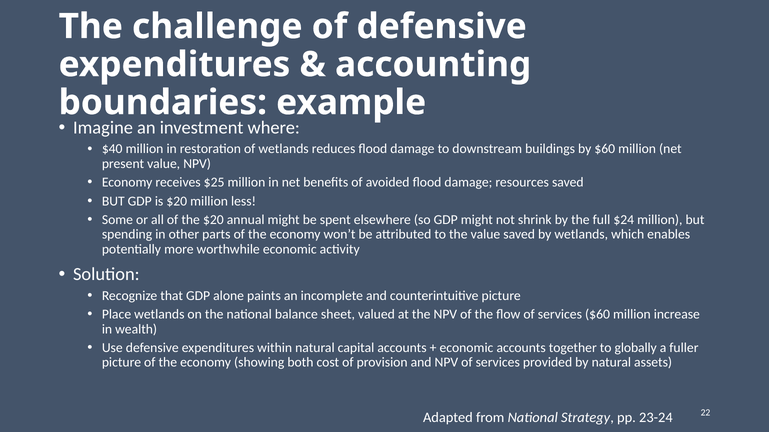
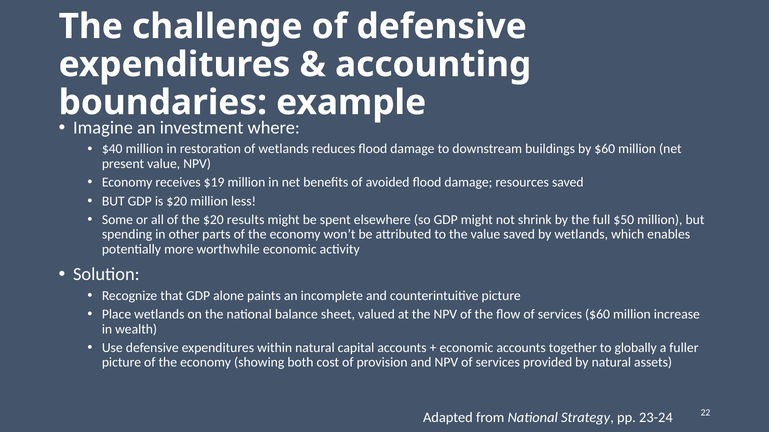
$25: $25 -> $19 (214, 183)
annual: annual -> results (246, 220)
$24: $24 -> $50 (624, 220)
